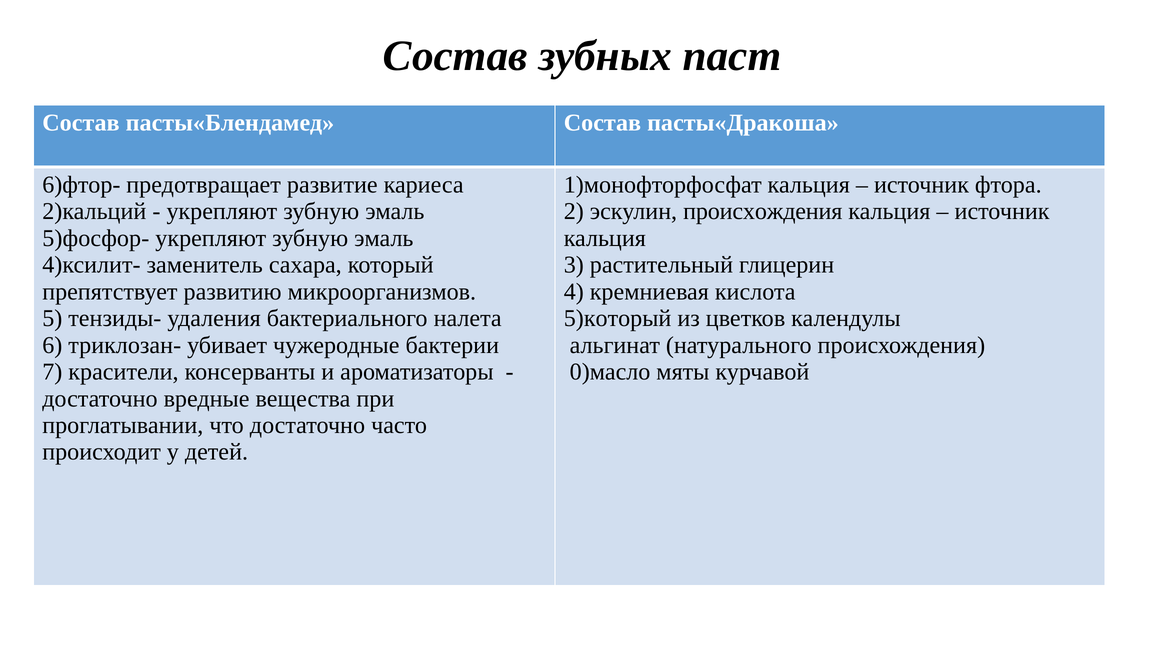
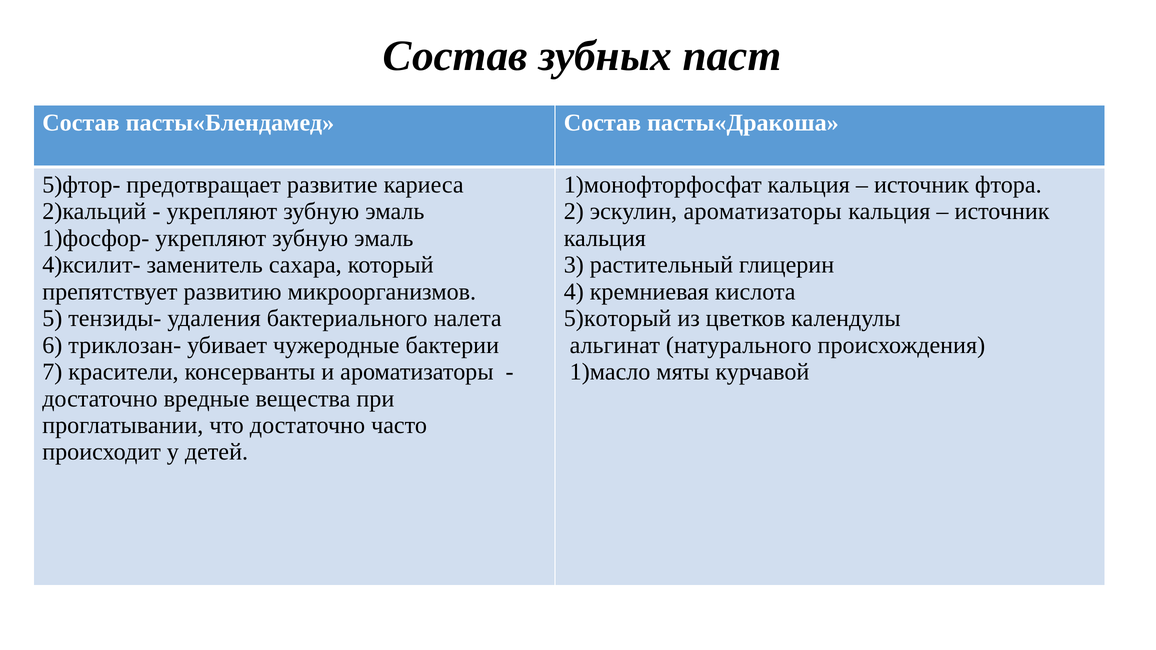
6)фтор-: 6)фтор- -> 5)фтор- (81, 185)
эскулин происхождения: происхождения -> ароматизаторы (763, 212)
5)фосфор-: 5)фосфор- -> 1)фосфор- (96, 238)
0)масло: 0)масло -> 1)масло (610, 372)
